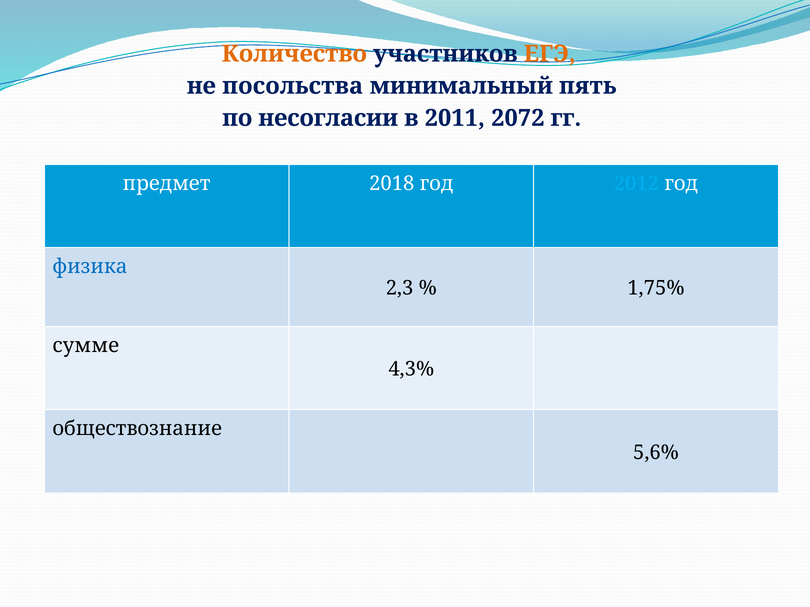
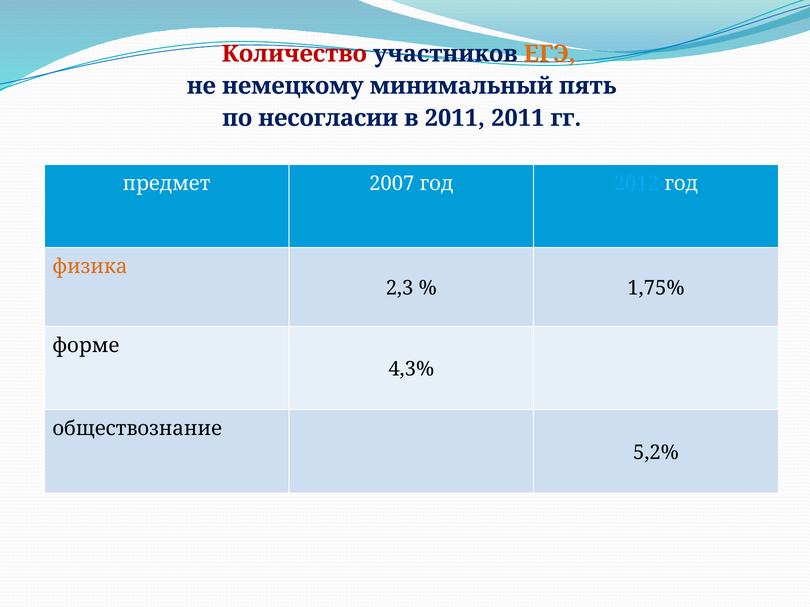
Количество colour: orange -> red (294, 54)
посольства: посольства -> немецкому (293, 86)
2011 2072: 2072 -> 2011 (518, 118)
2018: 2018 -> 2007 (392, 183)
физика colour: blue -> orange (90, 267)
сумме: сумме -> форме (86, 346)
5,6%: 5,6% -> 5,2% (656, 453)
